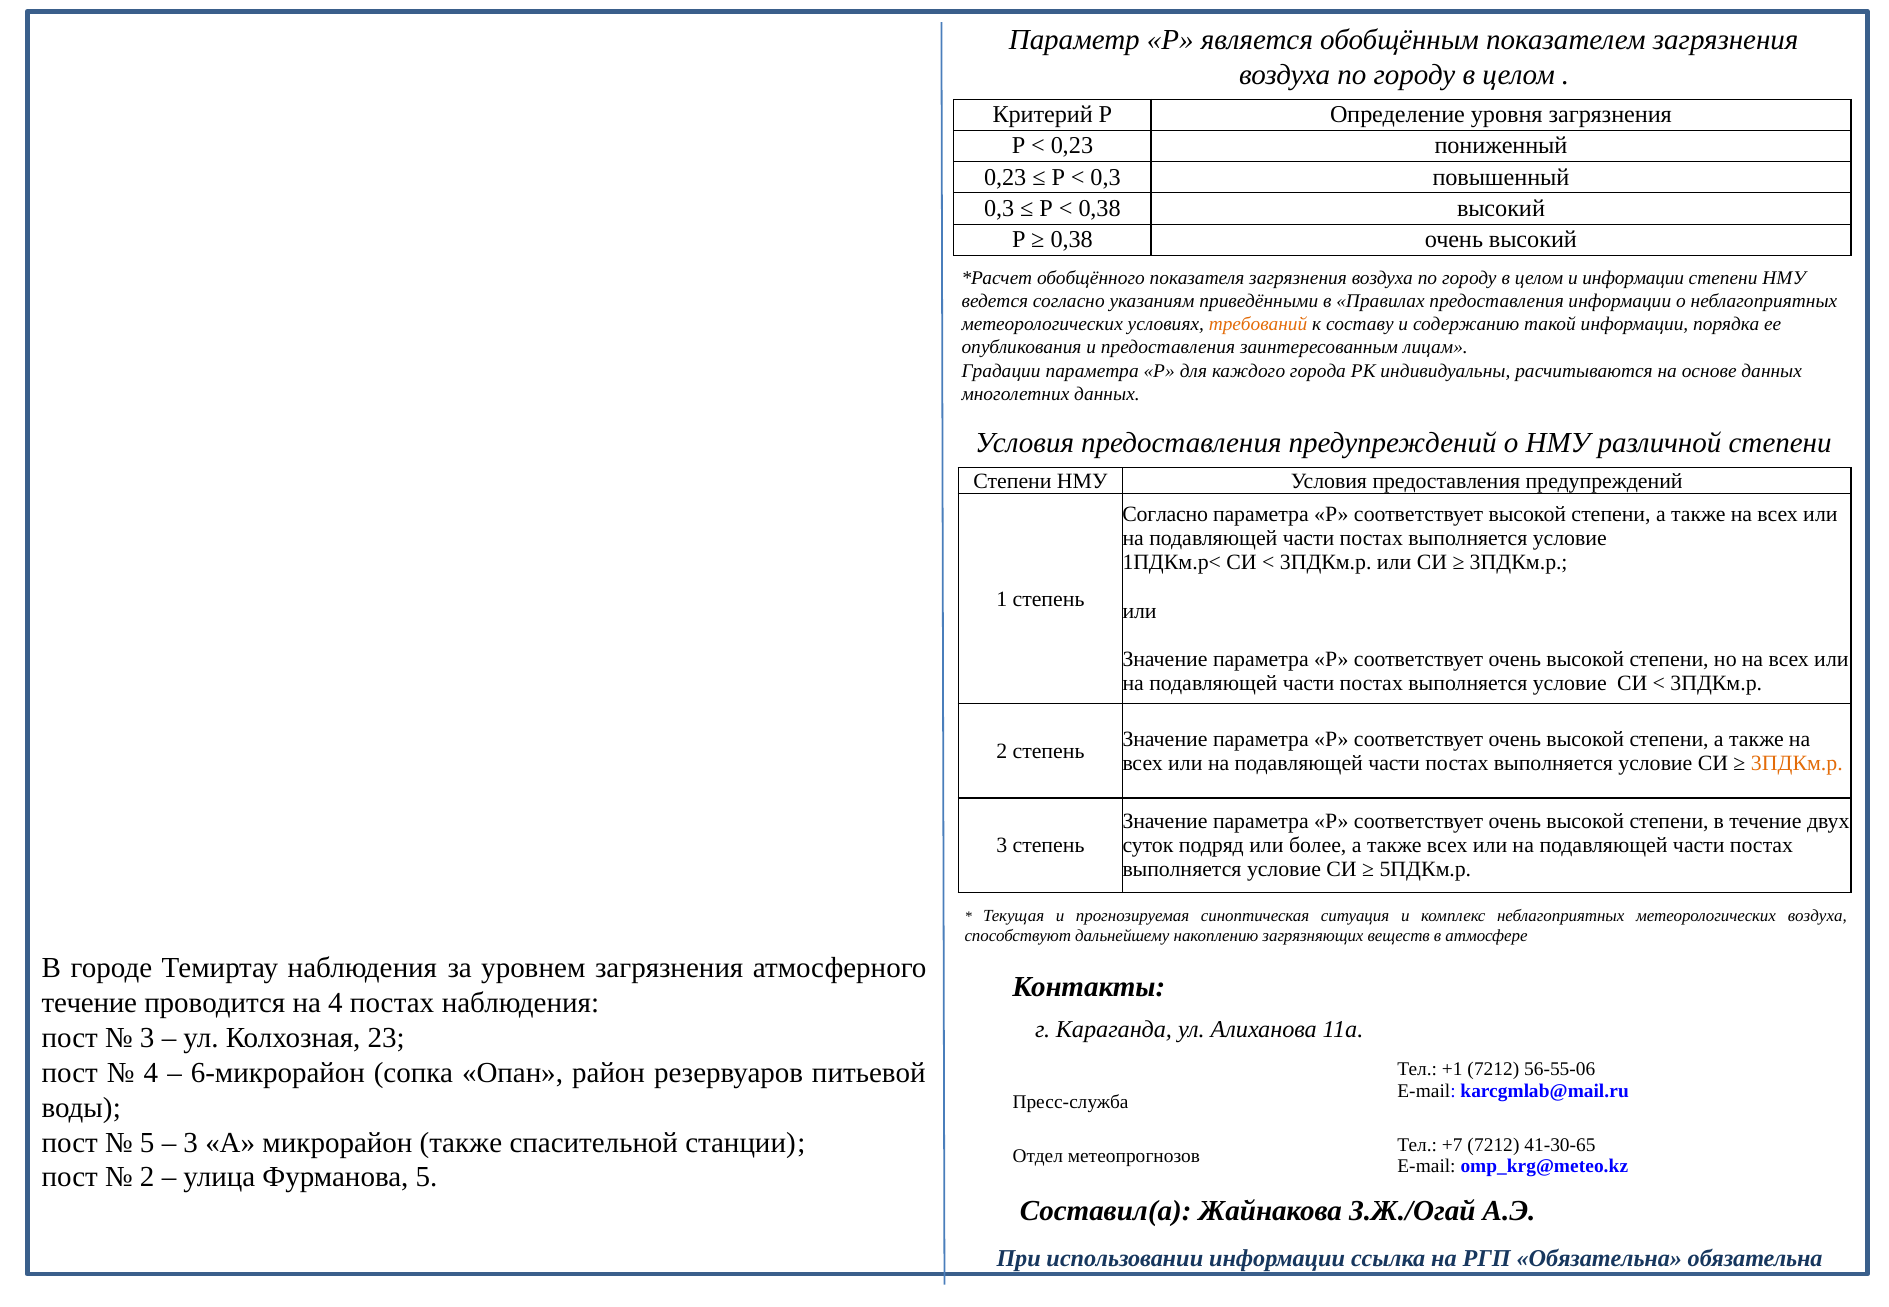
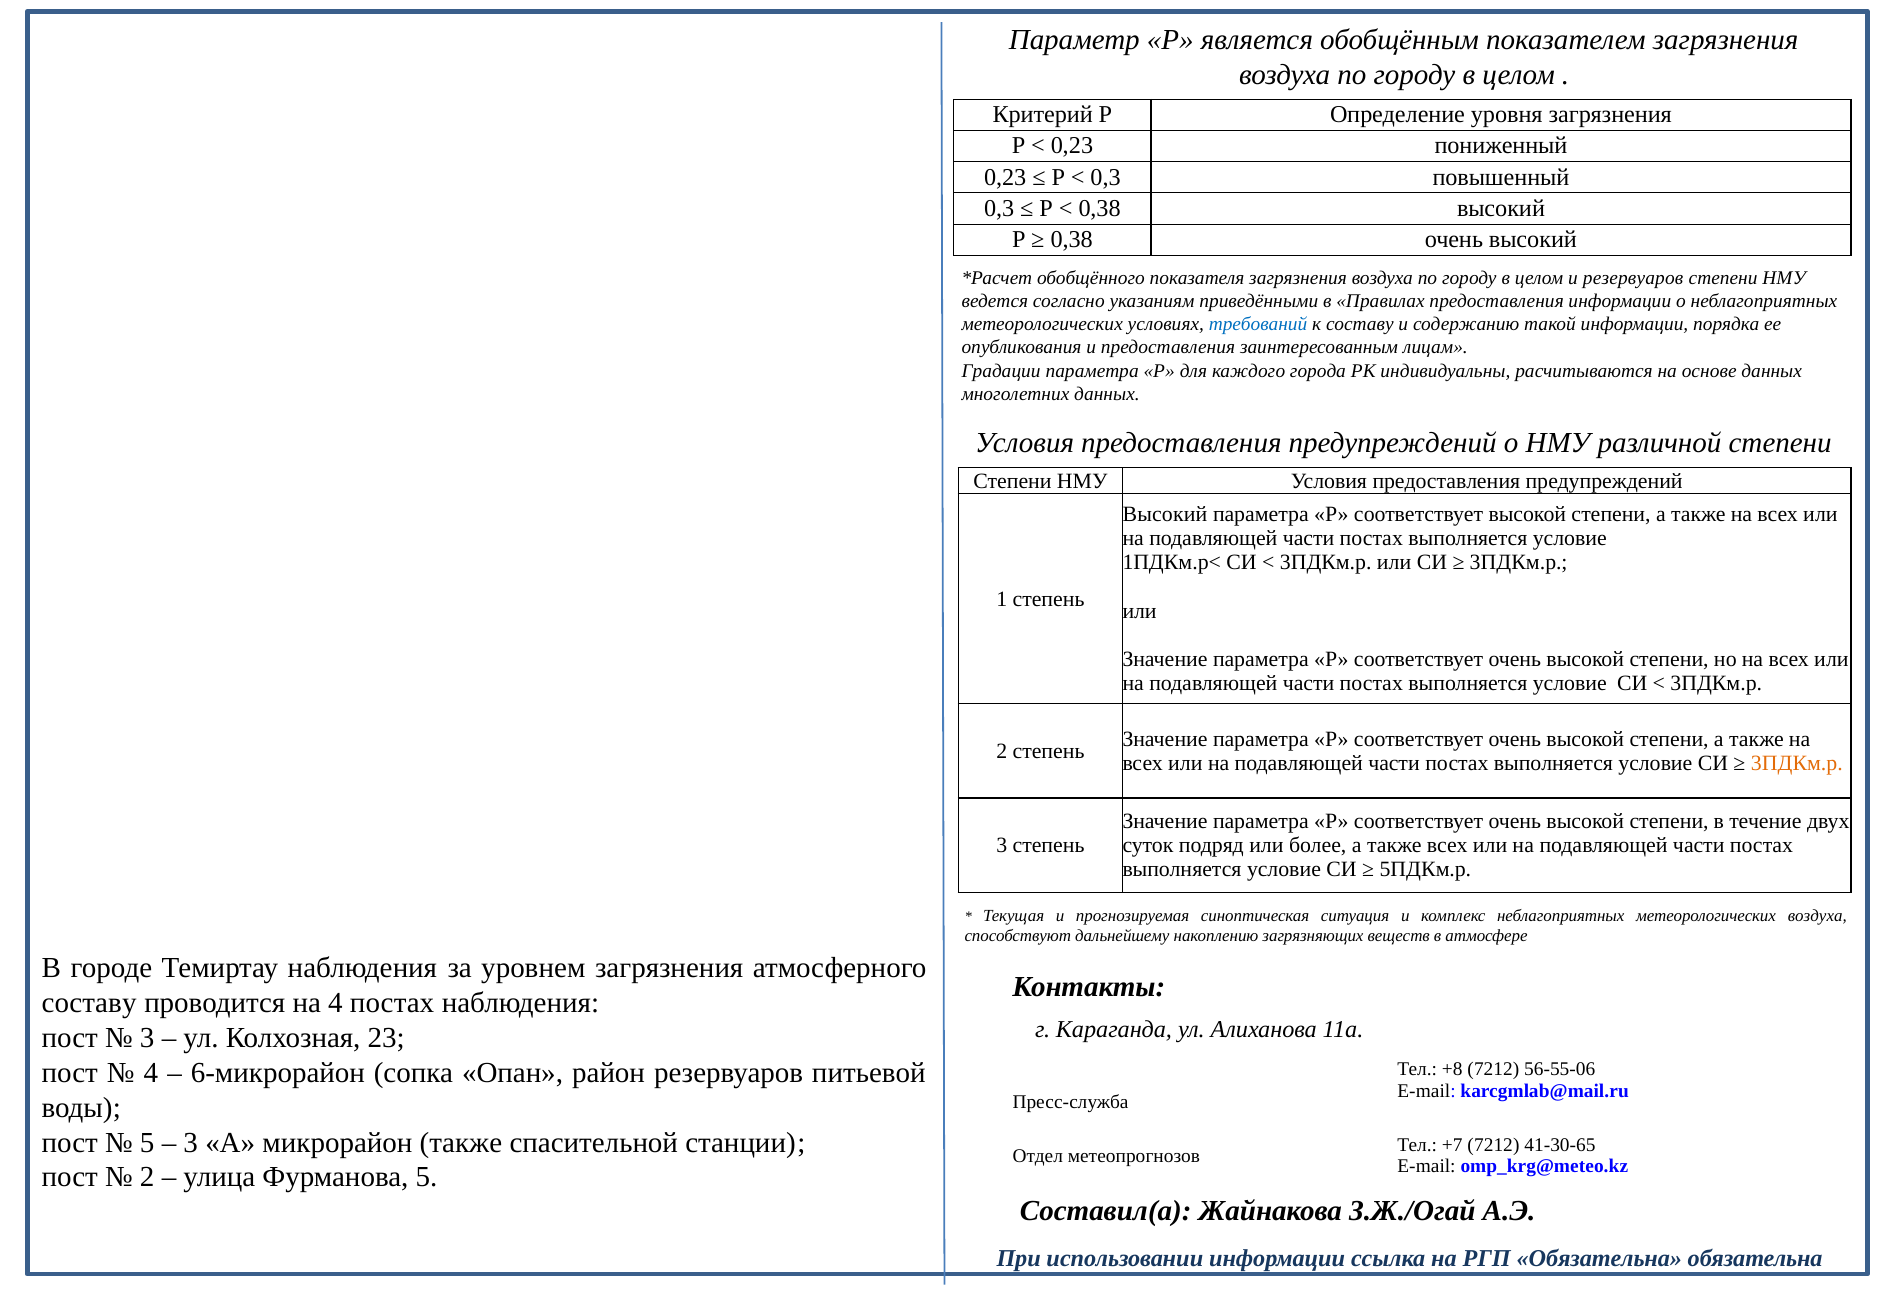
и информации: информации -> резервуаров (1633, 278)
требований colour: orange -> blue (1258, 324)
Согласно: Согласно -> Высокий (1165, 515)
течение: течение -> составу (89, 1004)
+1: +1 -> +8 (1452, 1070)
